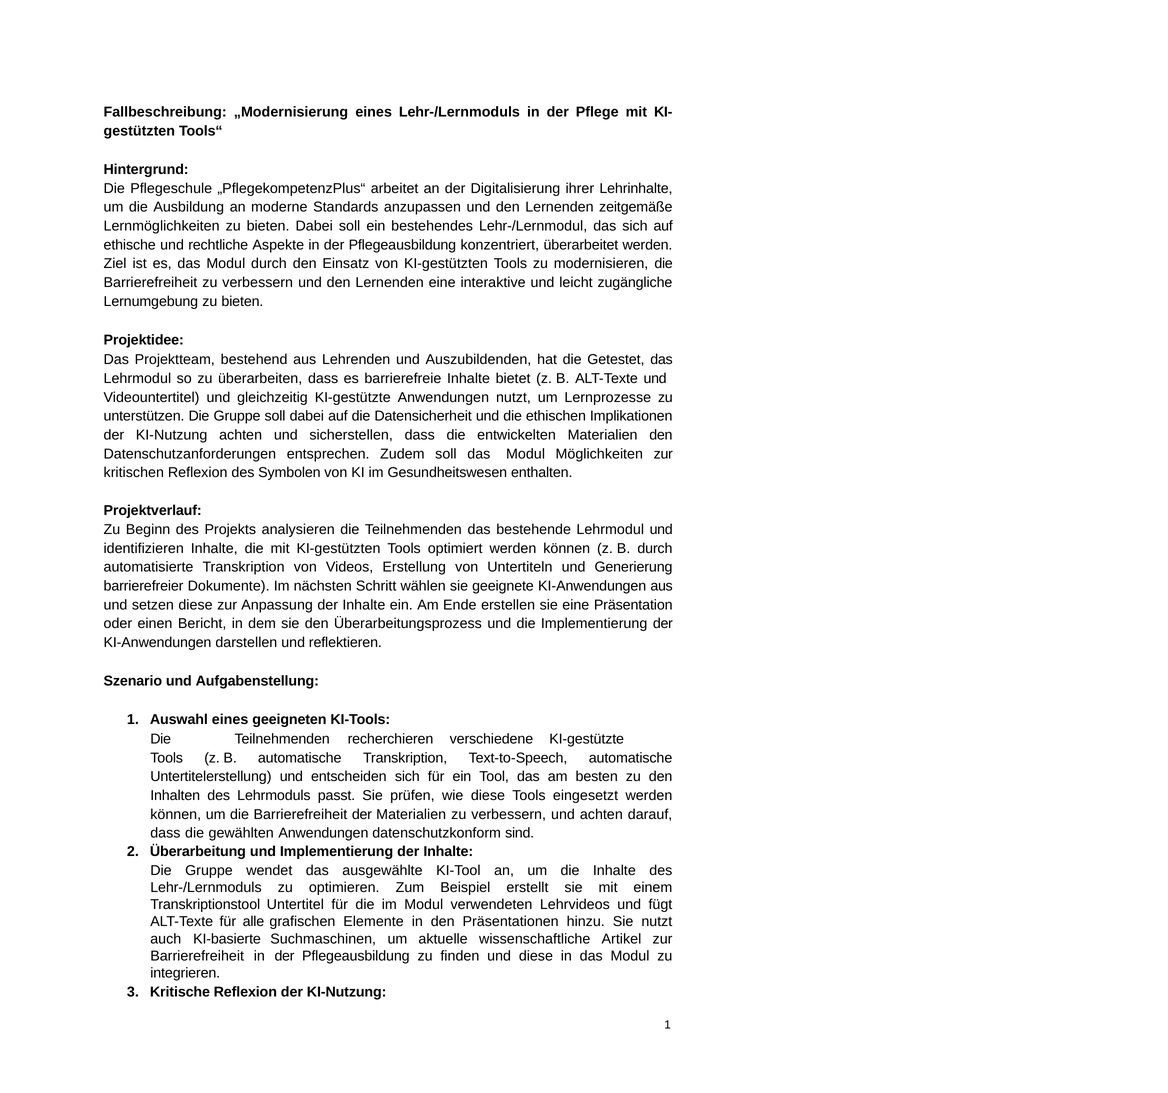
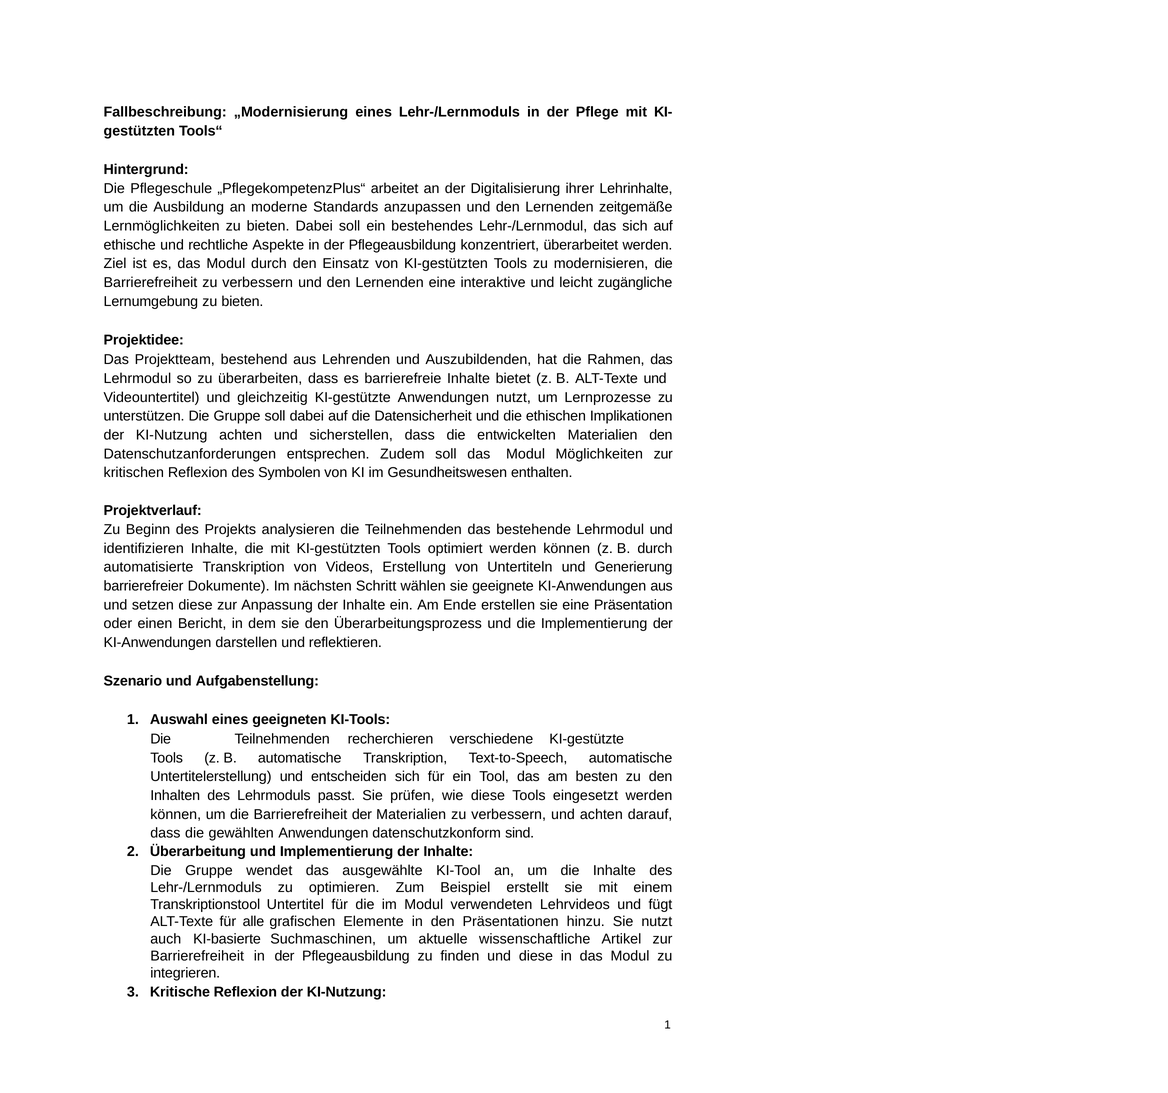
Getestet: Getestet -> Rahmen (616, 359)
